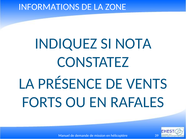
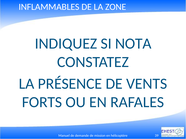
INFORMATIONS: INFORMATIONS -> INFLAMMABLES (49, 7)
